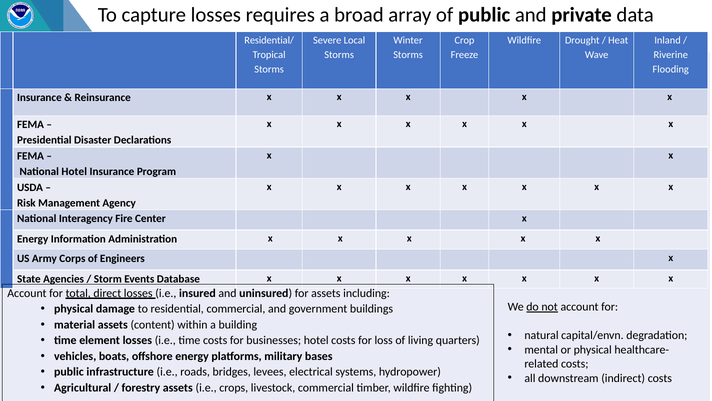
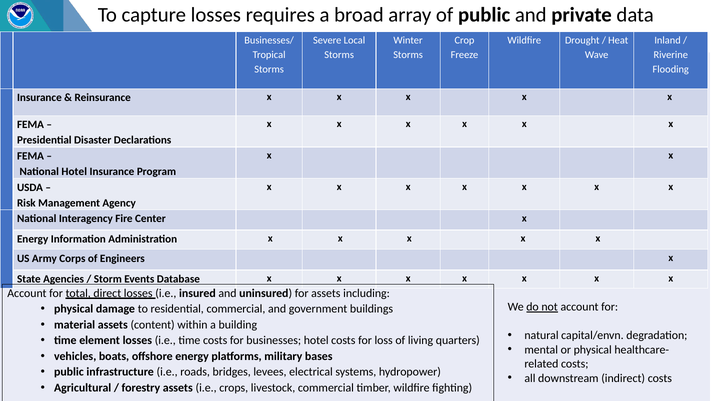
Residential/: Residential/ -> Businesses/ (269, 40)
